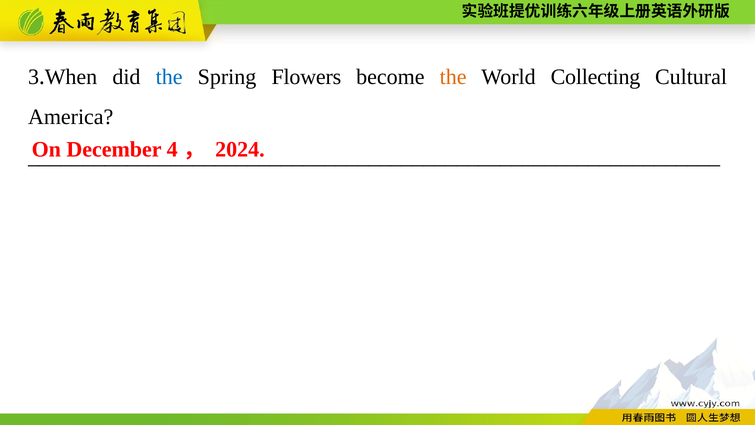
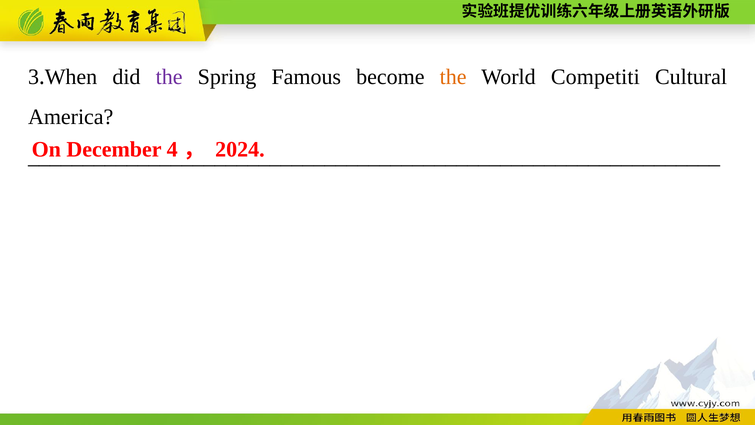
the colour: blue -> purple (169, 77)
Flowers: Flowers -> Famous (306, 77)
Collecting: Collecting -> Competiti (595, 77)
